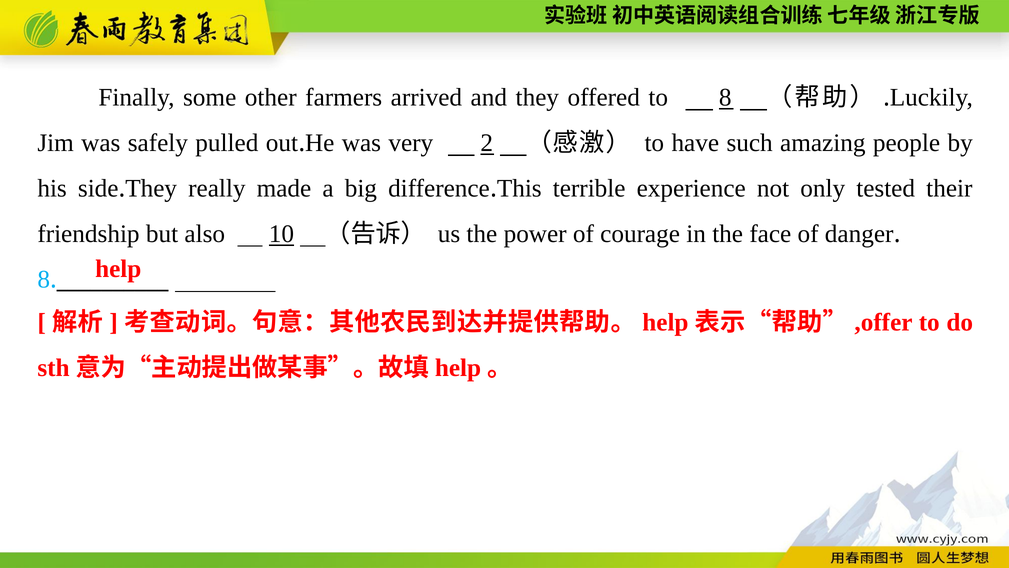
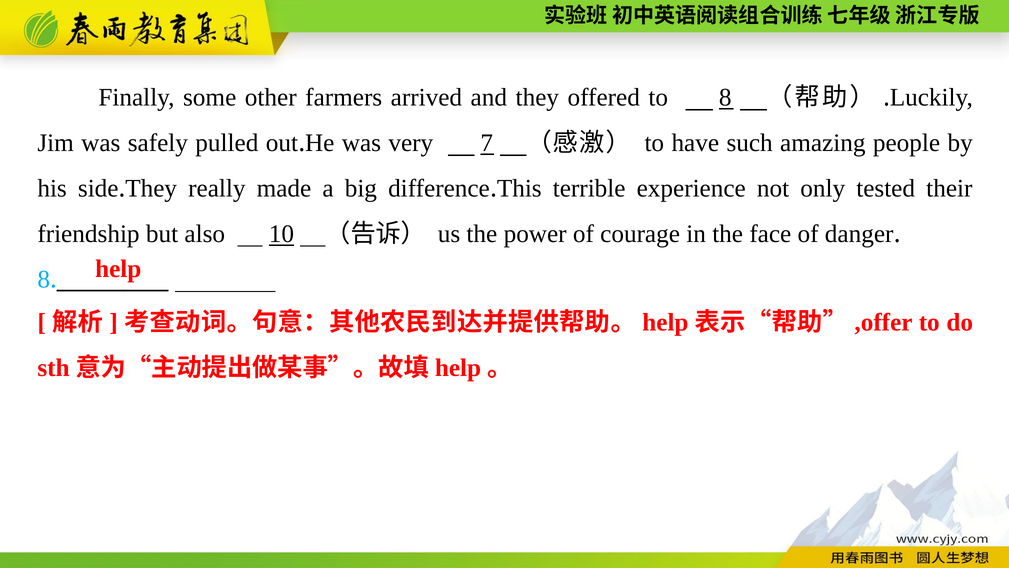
2: 2 -> 7 (487, 143)
